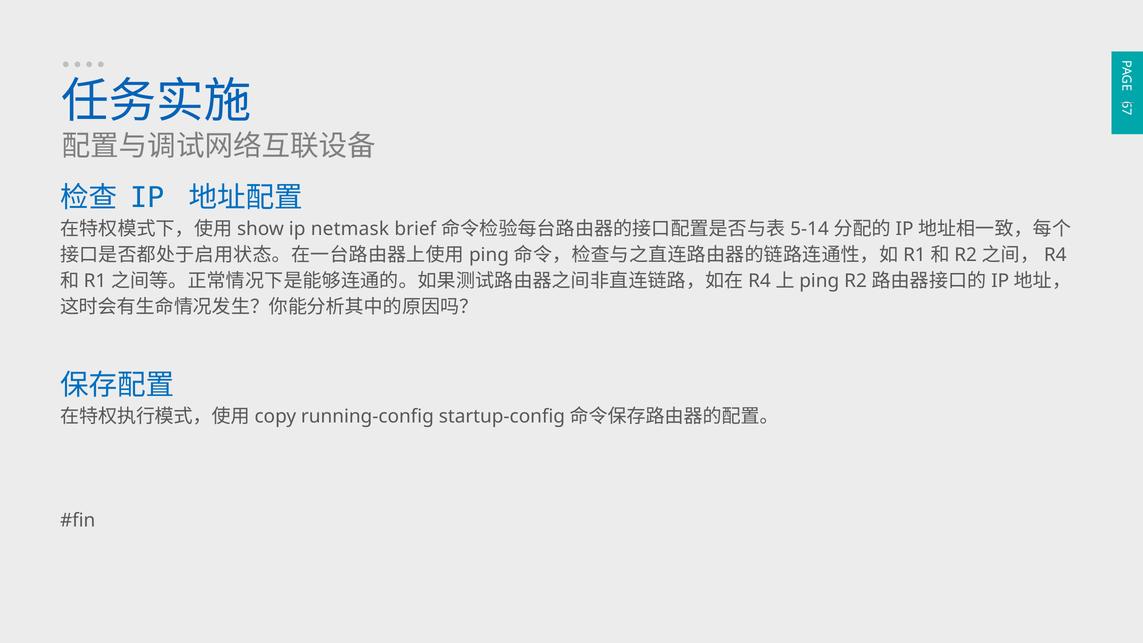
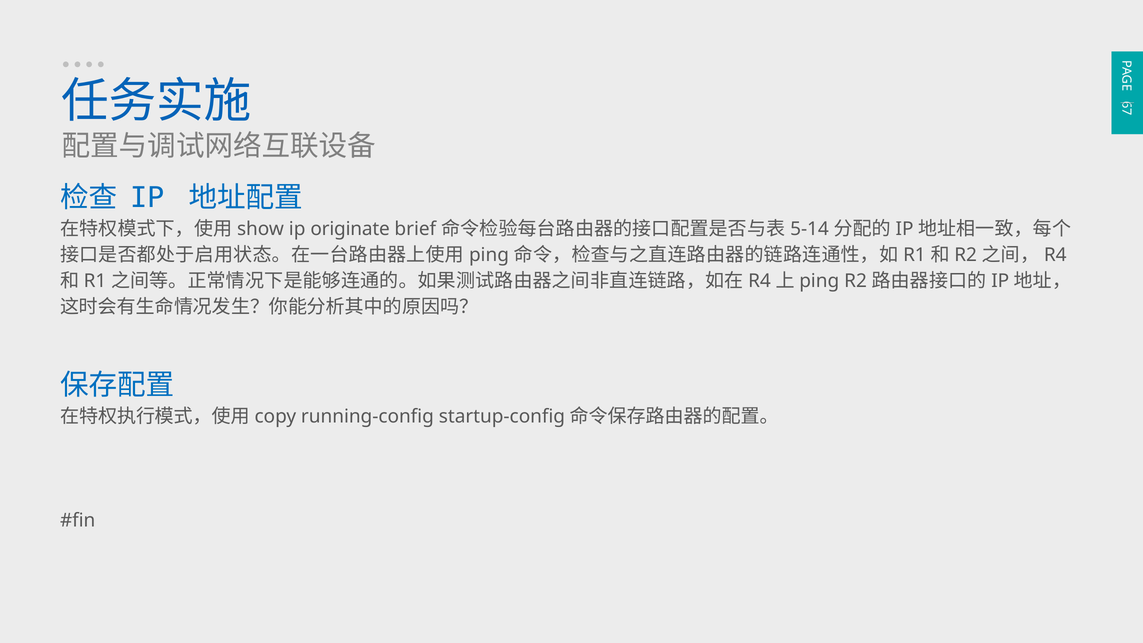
netmask: netmask -> originate (350, 229)
